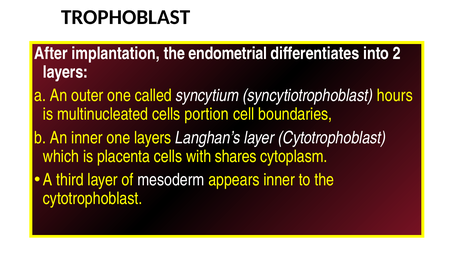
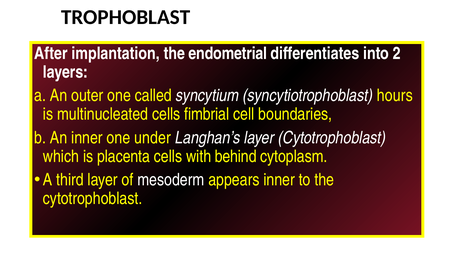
portion: portion -> fimbrial (207, 114)
one layers: layers -> under (153, 138)
shares: shares -> behind (236, 156)
